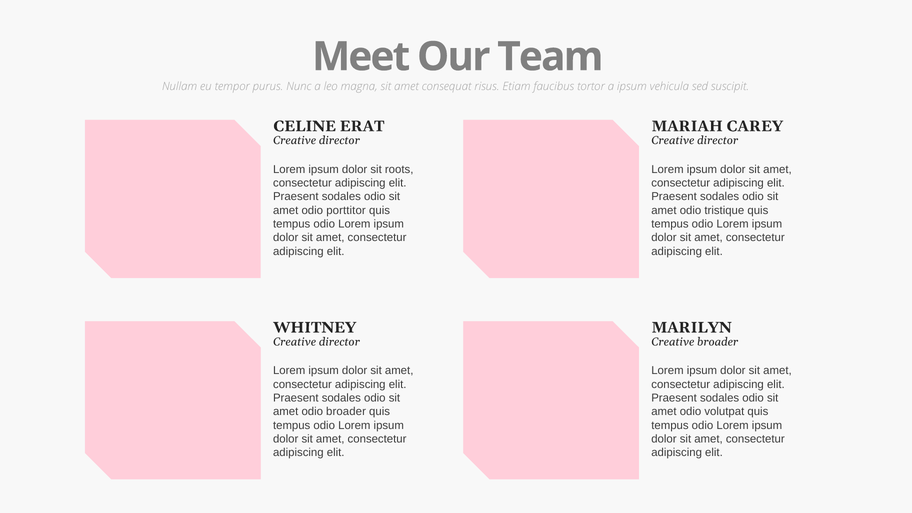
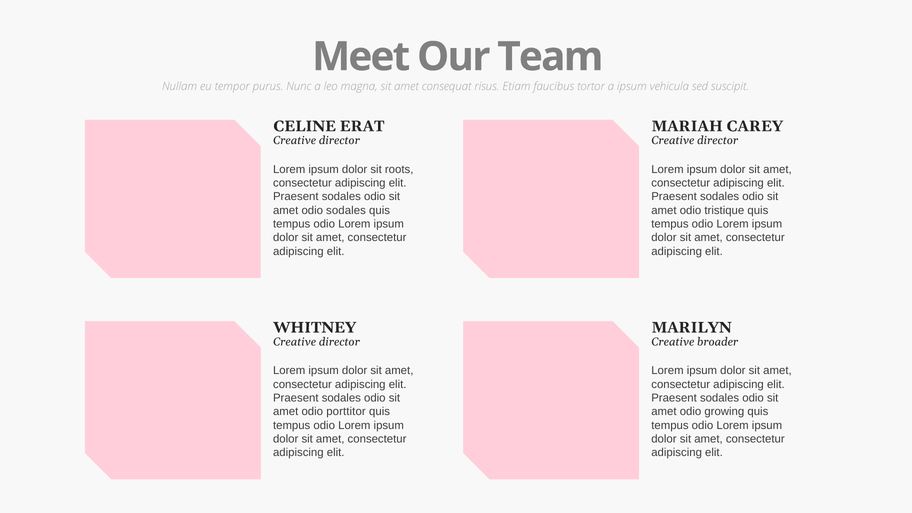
odio porttitor: porttitor -> sodales (346, 210)
odio broader: broader -> porttitor (346, 412)
volutpat: volutpat -> growing (724, 412)
